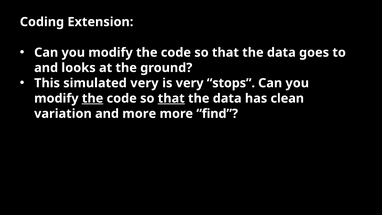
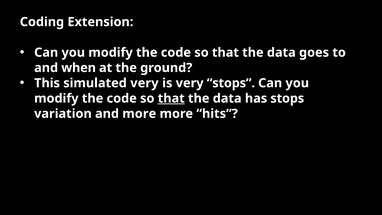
looks: looks -> when (79, 68)
the underline: present -> none (93, 98)
has clean: clean -> stops (287, 98)
find: find -> hits (217, 114)
